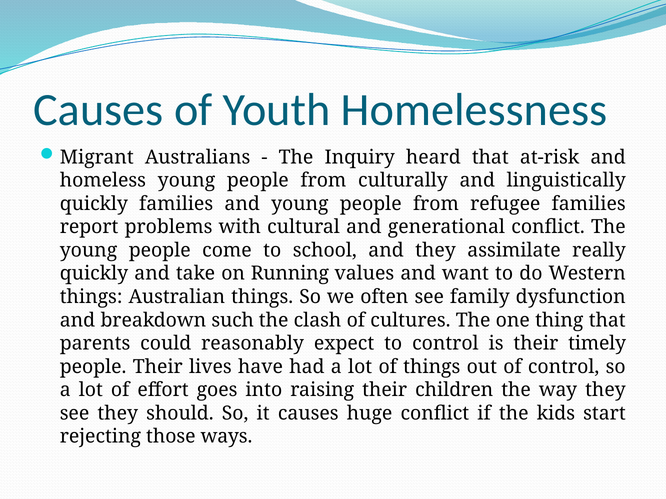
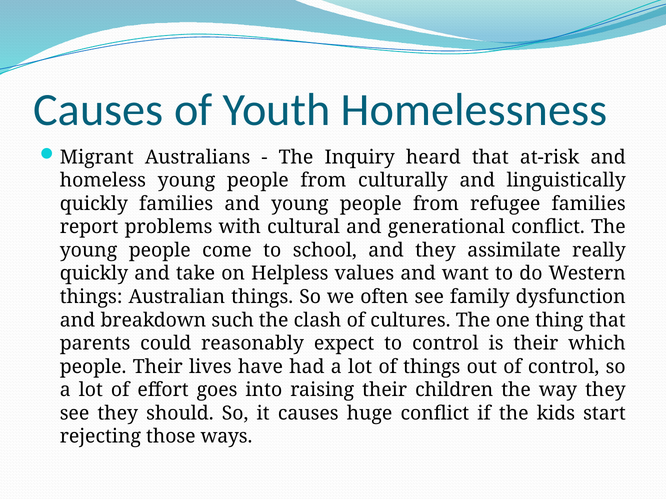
Running: Running -> Helpless (290, 274)
timely: timely -> which (597, 344)
